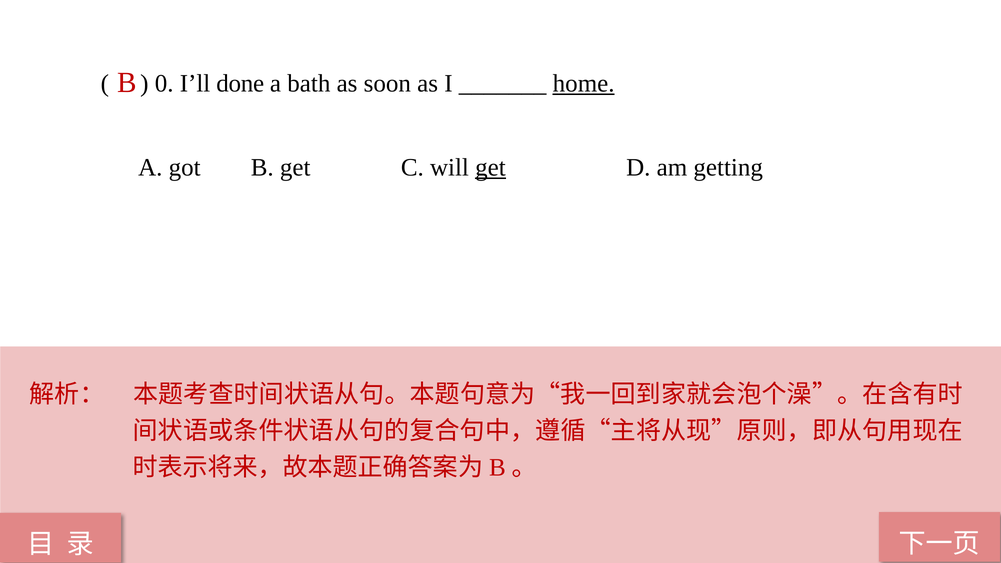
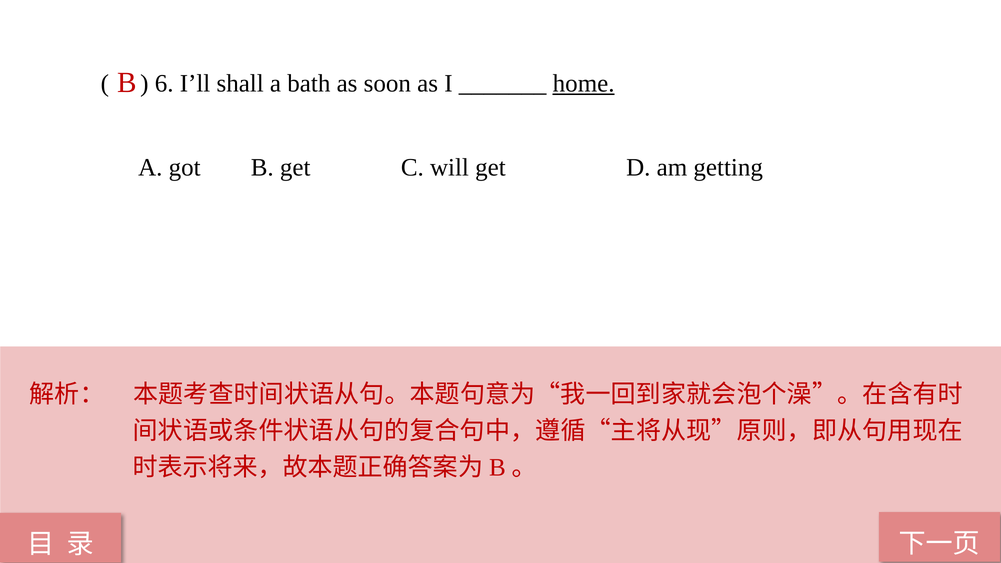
0: 0 -> 6 (164, 84)
done: done -> shall (240, 84)
get underline: present -> none (490, 168)
